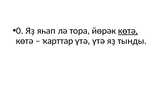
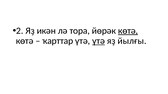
0: 0 -> 2 (20, 31)
яһап: яһап -> икән (46, 31)
үтә underline: none -> present (99, 41)
тынды: тынды -> йылғы (132, 41)
